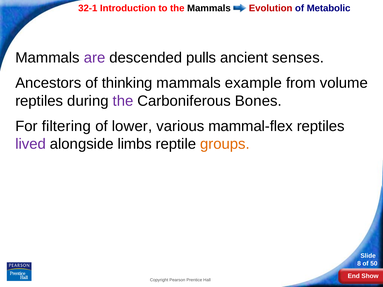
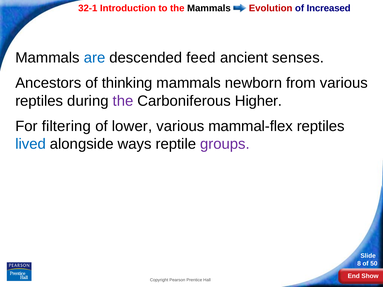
Metabolic: Metabolic -> Increased (329, 8)
are colour: purple -> blue (95, 58)
pulls: pulls -> feed (201, 58)
example: example -> newborn (253, 83)
from volume: volume -> various (344, 83)
Bones: Bones -> Higher (259, 101)
lived colour: purple -> blue (31, 144)
limbs: limbs -> ways (135, 144)
groups colour: orange -> purple (225, 144)
